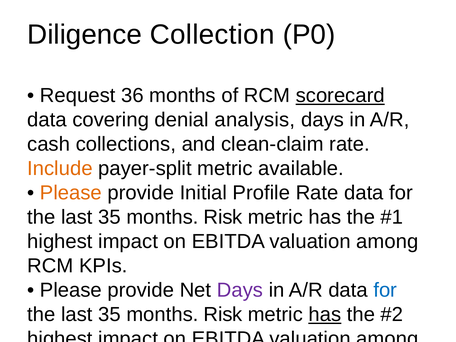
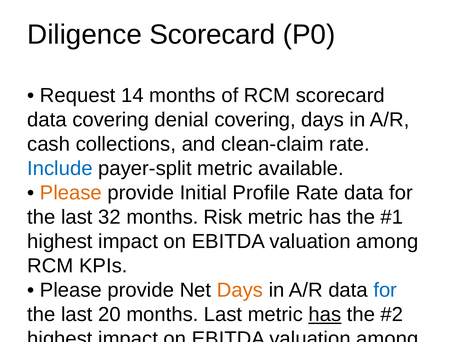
Diligence Collection: Collection -> Scorecard (212, 35)
Request 36: 36 -> 14 (132, 96)
scorecard underline: present -> none (340, 96)
denial analysis: analysis -> covering (255, 120)
Include colour: orange -> blue (60, 169)
35: 35 -> 32 (110, 217)
Days colour: purple -> orange (240, 290)
35: 35 -> 20 (110, 315)
Risk: Risk -> Last (223, 315)
